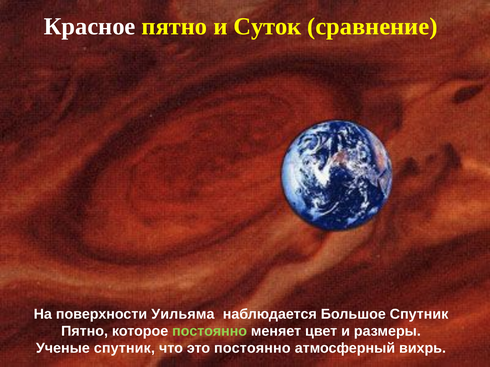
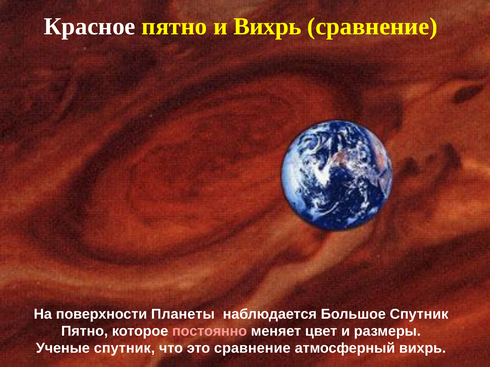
и Суток: Суток -> Вихрь (267, 26)
Уильяма: Уильяма -> Планеты (183, 314)
постоянно colour: light green -> pink (210, 332)
это постоянно: постоянно -> сравнение (252, 349)
